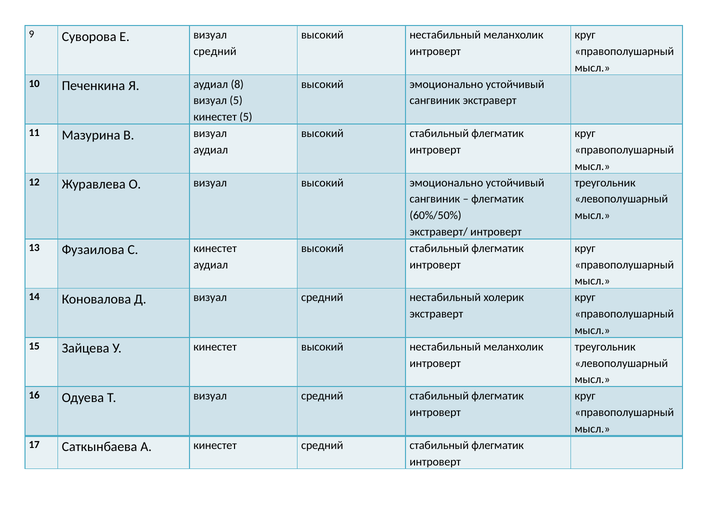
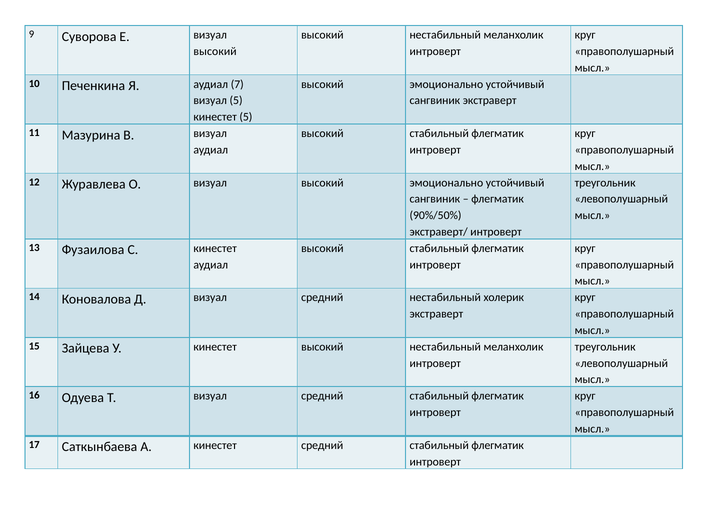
средний: средний -> высокий (215, 51)
8: 8 -> 7 (237, 84)
60%/50%: 60%/50% -> 90%/50% (435, 215)
